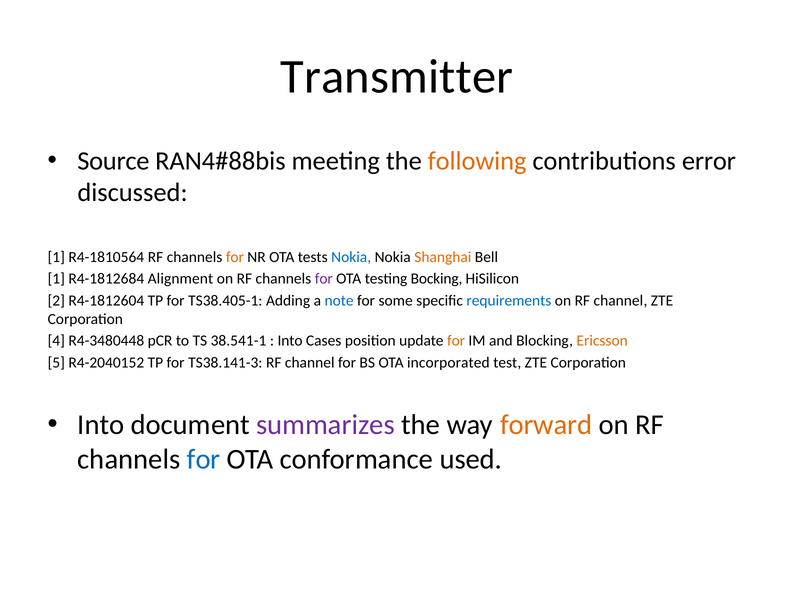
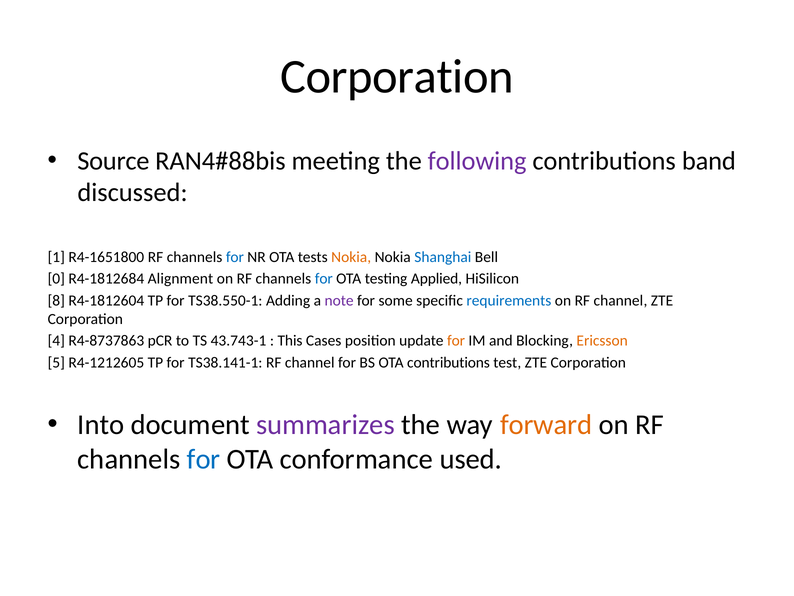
Transmitter: Transmitter -> Corporation (397, 77)
following colour: orange -> purple (477, 161)
error: error -> band (709, 161)
R4-1810564: R4-1810564 -> R4-1651800 (106, 257)
for colour: orange -> blue (235, 257)
Nokia colour: blue -> orange (351, 257)
Shanghai colour: orange -> blue (443, 257)
1: 1 -> 0 (56, 279)
for colour: purple -> blue (324, 279)
Bocking: Bocking -> Applied (436, 279)
2: 2 -> 8 (56, 300)
TS38.405-1: TS38.405-1 -> TS38.550-1 (225, 300)
note colour: blue -> purple (339, 300)
R4-3480448: R4-3480448 -> R4-8737863 (106, 341)
38.541-1: 38.541-1 -> 43.743-1 (238, 341)
Into: Into -> This (290, 341)
R4-2040152: R4-2040152 -> R4-1212605 (106, 362)
TS38.141-3: TS38.141-3 -> TS38.141-1 (225, 362)
OTA incorporated: incorporated -> contributions (448, 362)
